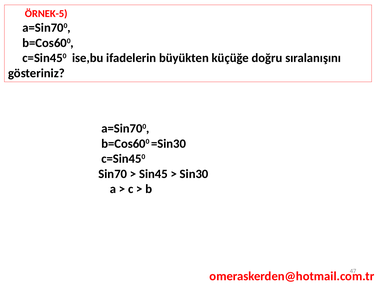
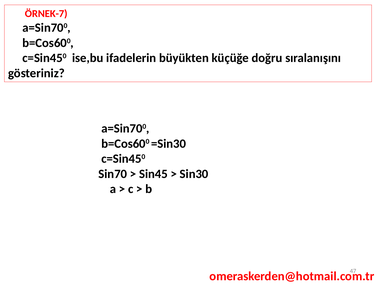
ÖRNEK-5: ÖRNEK-5 -> ÖRNEK-7 (46, 14)
